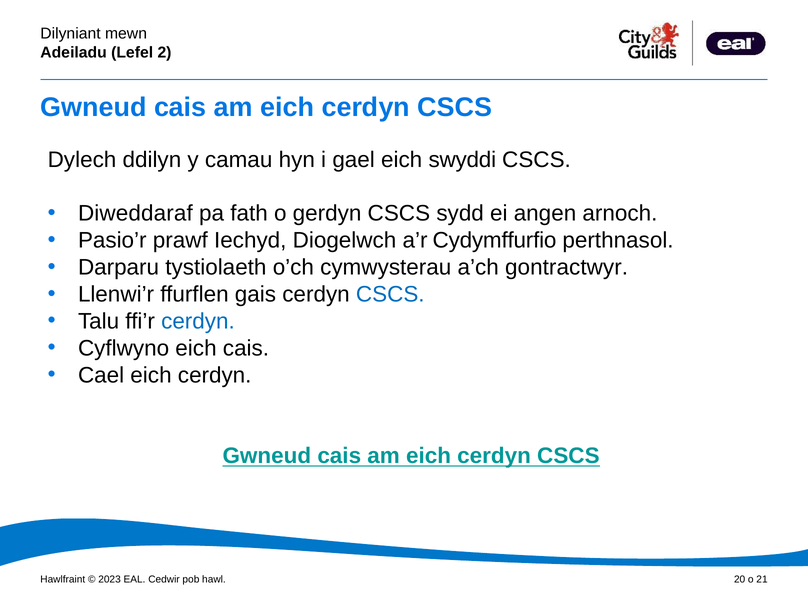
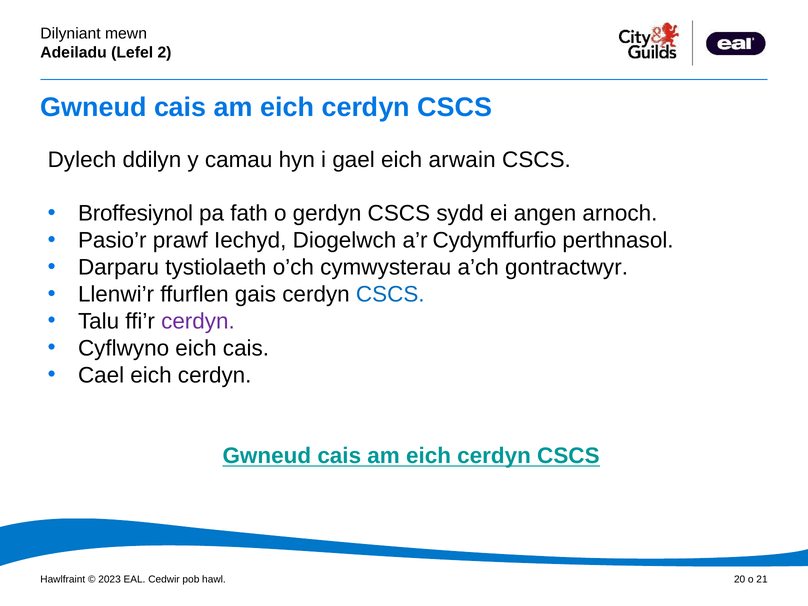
swyddi: swyddi -> arwain (462, 160)
Diweddaraf: Diweddaraf -> Broffesiynol (136, 214)
cerdyn colour: blue -> purple (198, 321)
